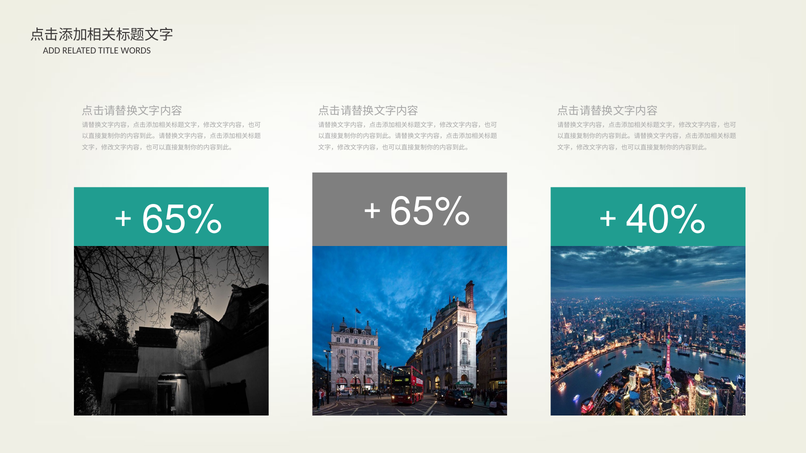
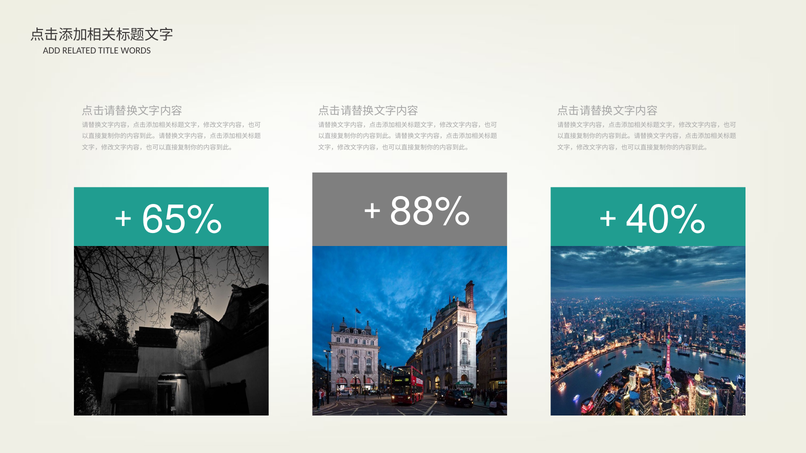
65% 65%: 65% -> 88% (430, 212)
